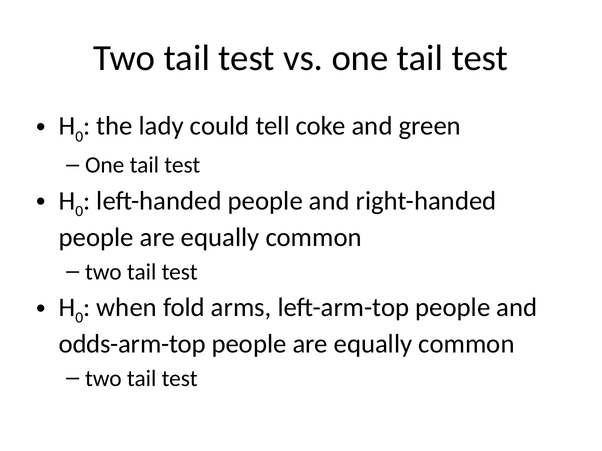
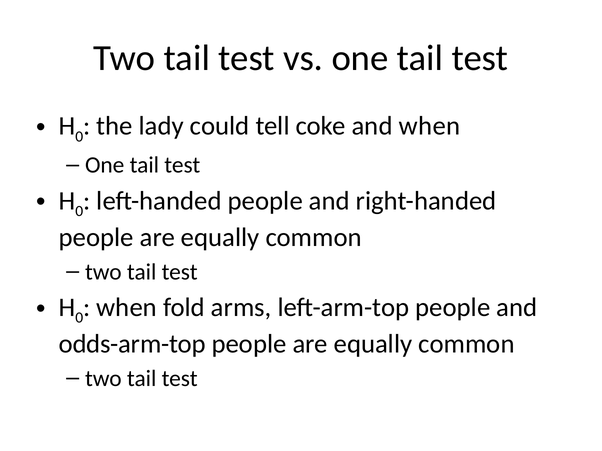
and green: green -> when (430, 126)
